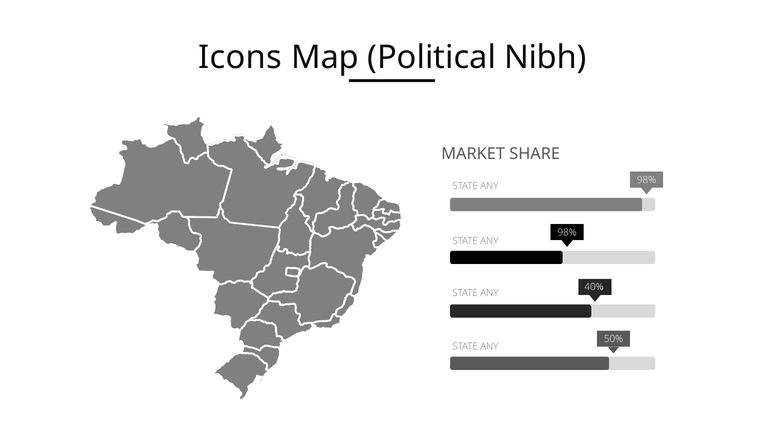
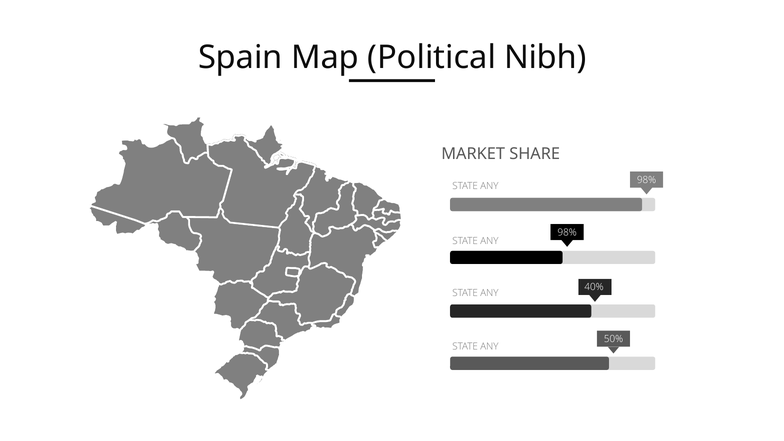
Icons: Icons -> Spain (240, 58)
